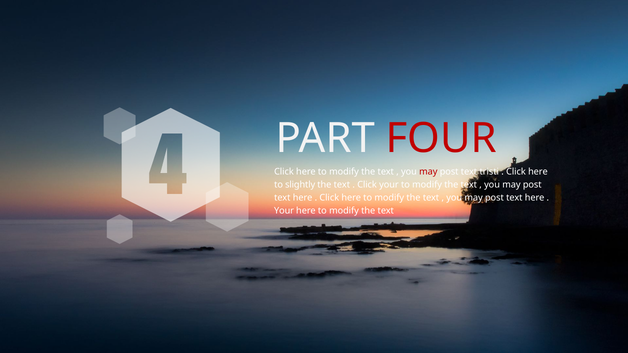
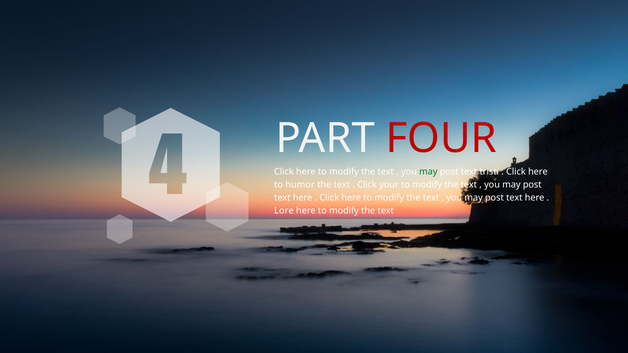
may colour: red -> green (428, 172)
slightly: slightly -> humor (300, 185)
Your: Your -> Lore (284, 211)
